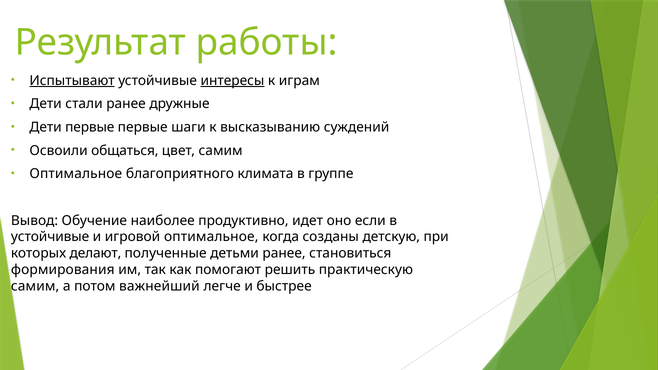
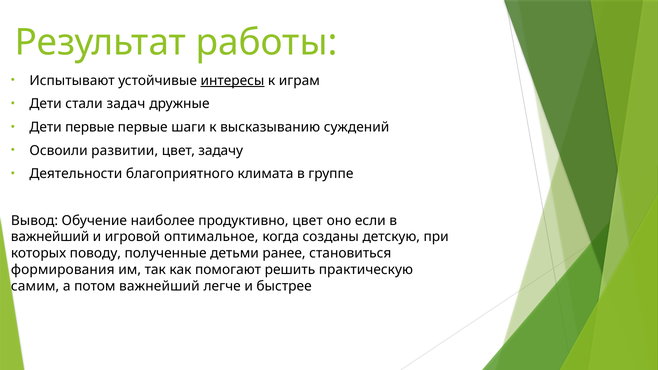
Испытывают underline: present -> none (72, 81)
стали ранее: ранее -> задач (126, 104)
общаться: общаться -> развитии (125, 151)
цвет самим: самим -> задачу (221, 151)
Оптимальное: Оптимальное -> Деятельности (76, 174)
продуктивно идет: идет -> цвет (308, 221)
устойчивые: устойчивые -> важнейший (50, 237)
делают: делают -> поводу (95, 253)
